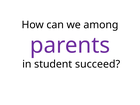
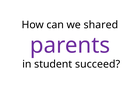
among: among -> shared (101, 25)
